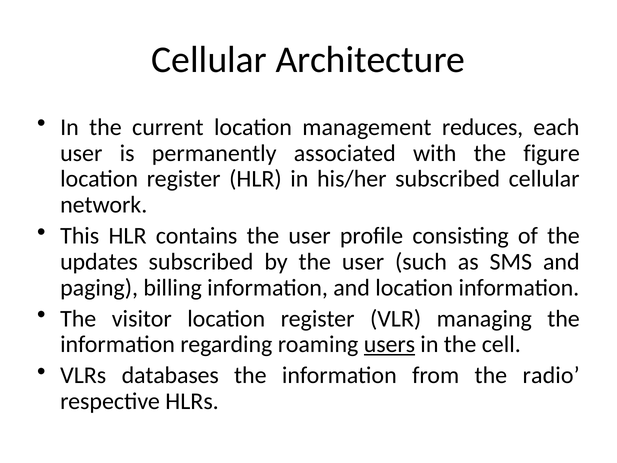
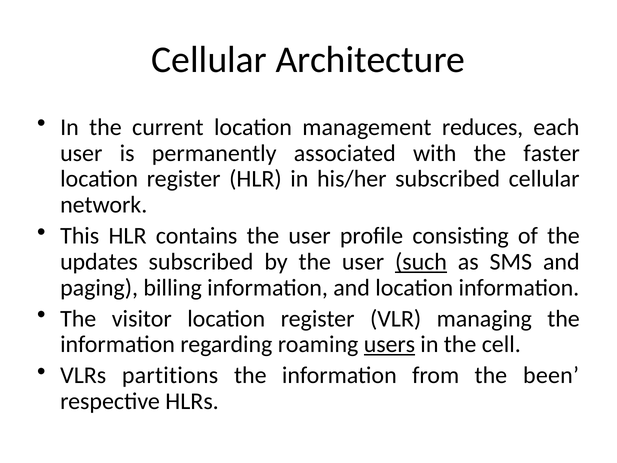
figure: figure -> faster (552, 153)
such underline: none -> present (421, 262)
databases: databases -> partitions (170, 375)
radio: radio -> been (551, 375)
